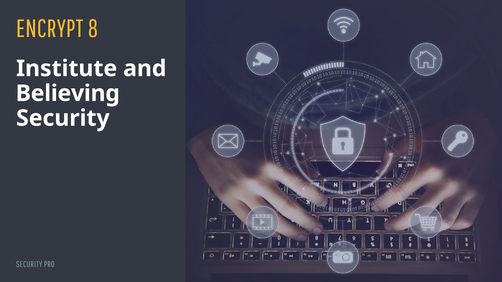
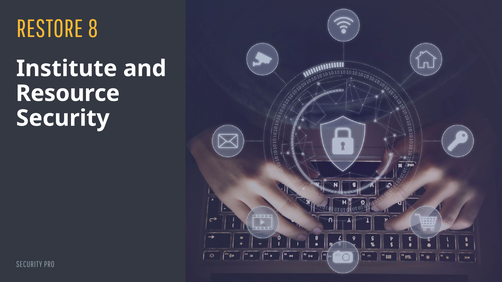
ENCRYPT: ENCRYPT -> RESTORE (50, 29)
Believing: Believing -> Resource (68, 93)
